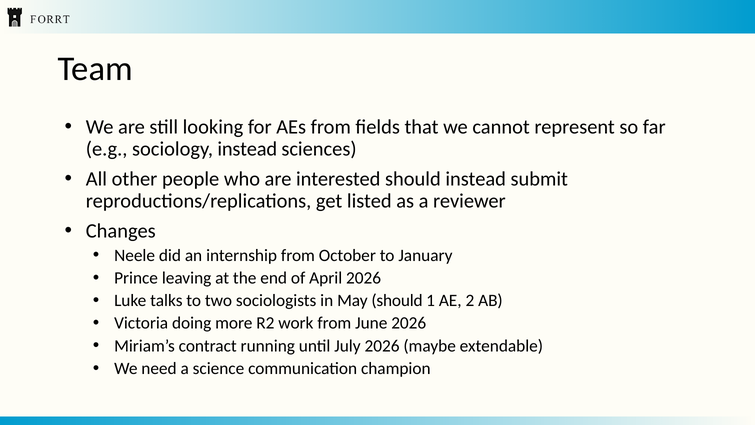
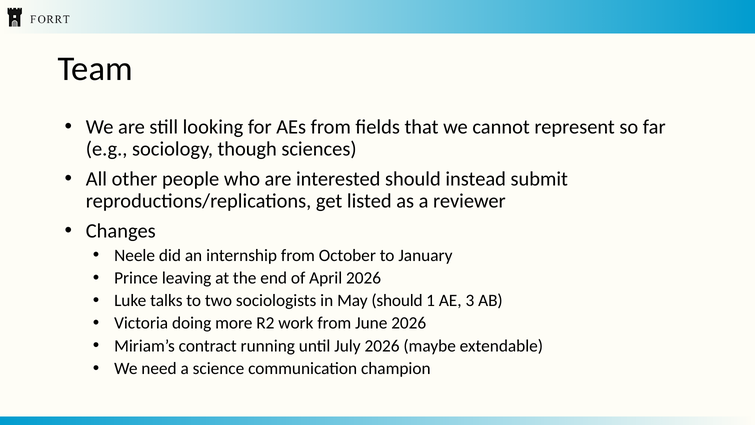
sociology instead: instead -> though (247, 149)
2: 2 -> 3 (470, 300)
